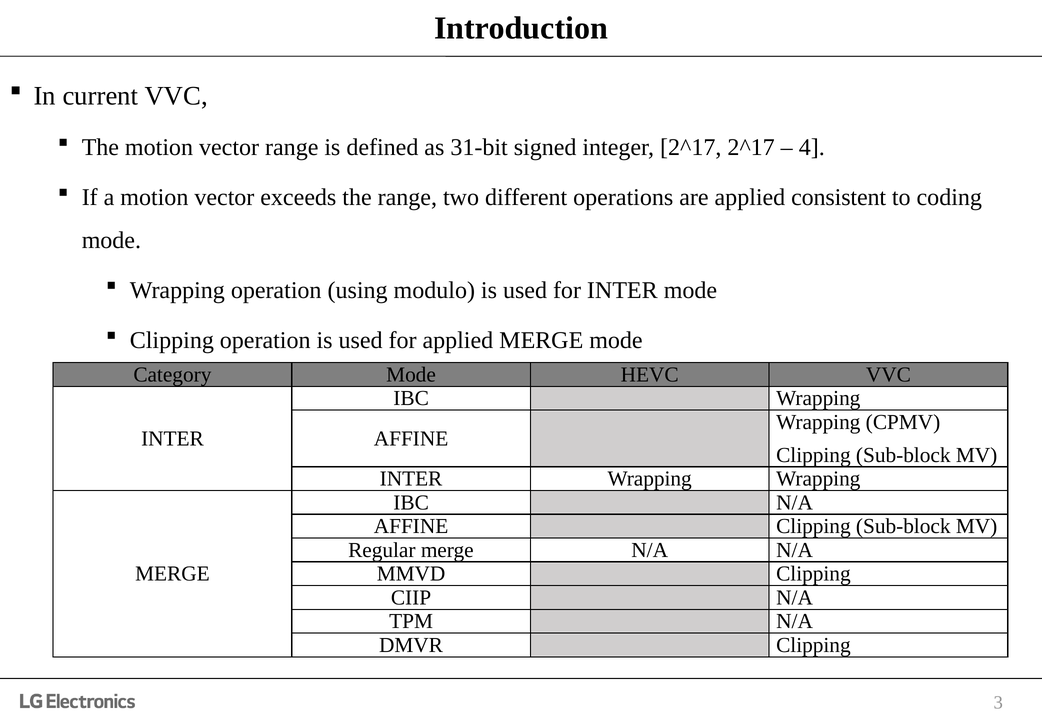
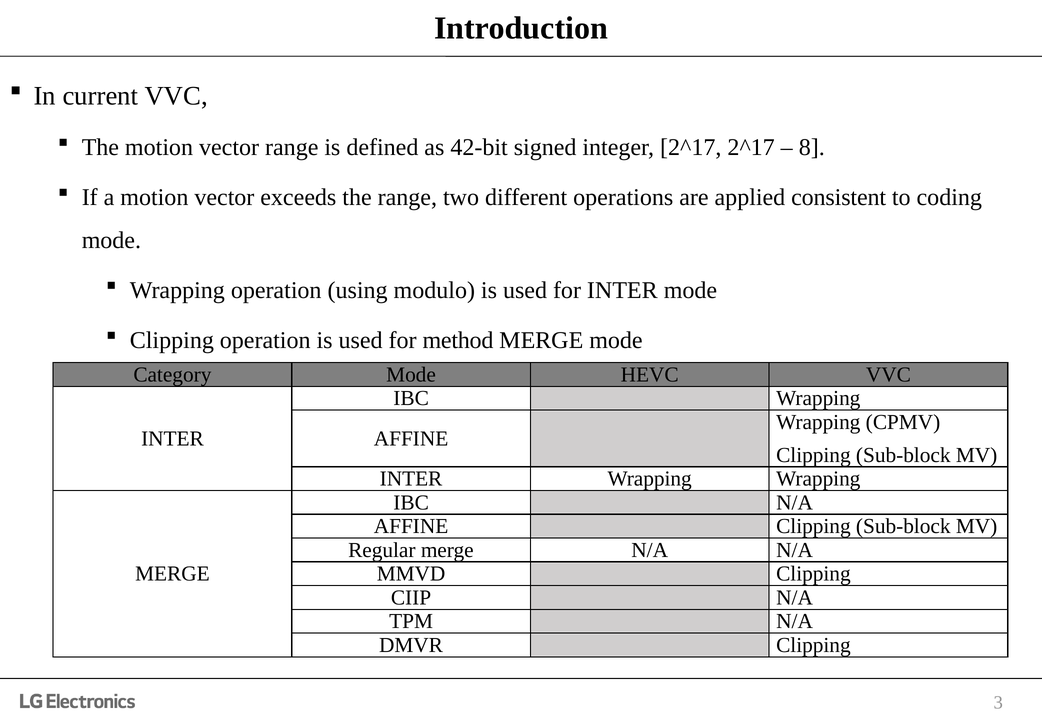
31-bit: 31-bit -> 42-bit (479, 147)
4: 4 -> 8 (812, 147)
for applied: applied -> method (458, 340)
